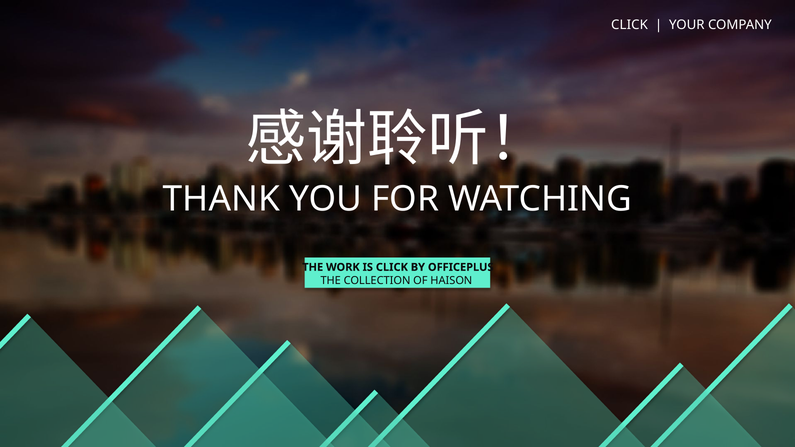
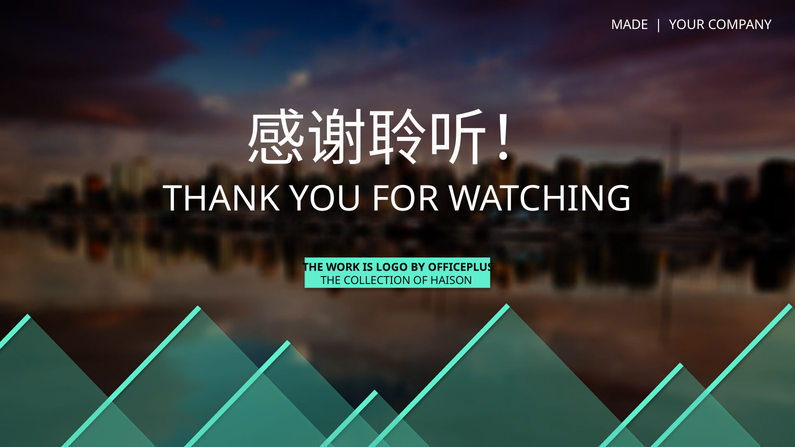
CLICK: CLICK -> MADE (630, 25)
IS CLICK: CLICK -> LOGO (392, 267)
